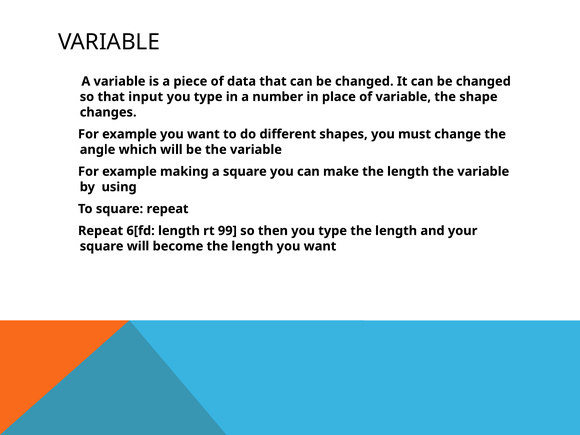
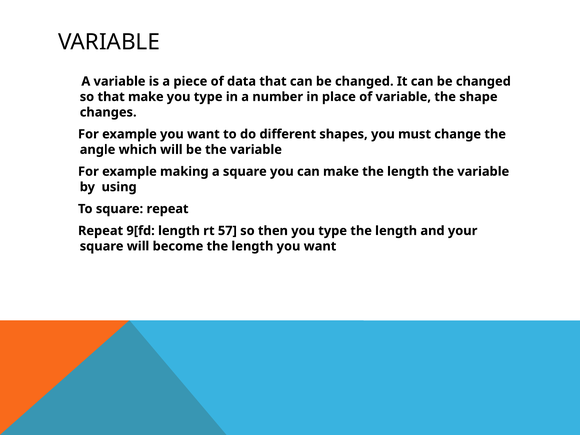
that input: input -> make (146, 97)
6[fd: 6[fd -> 9[fd (141, 231)
99: 99 -> 57 (227, 231)
